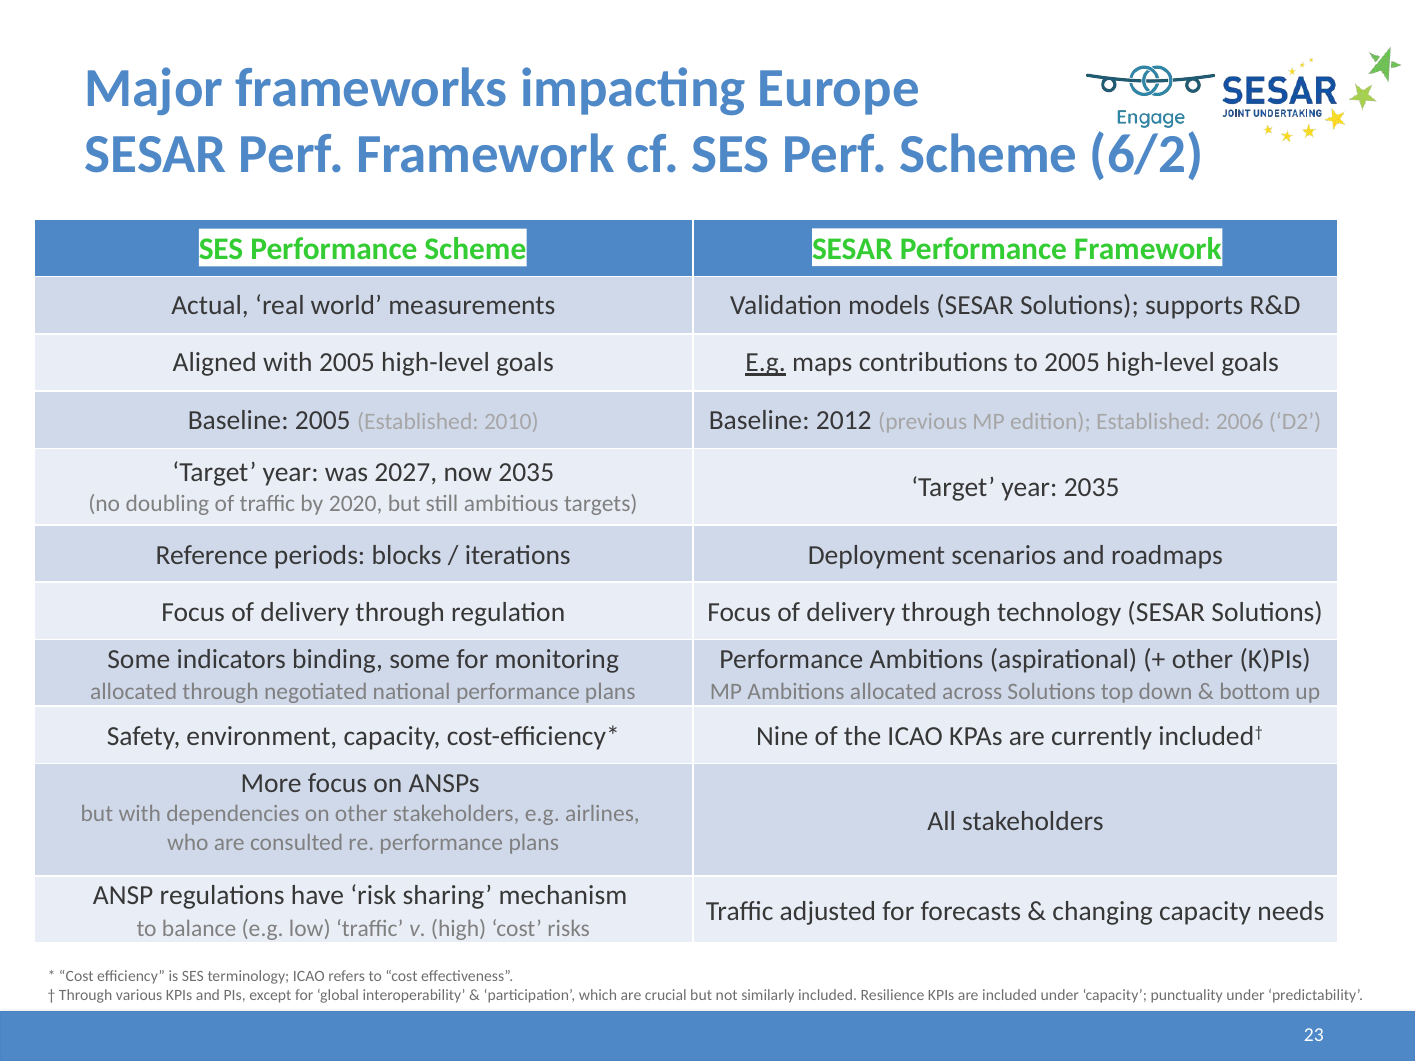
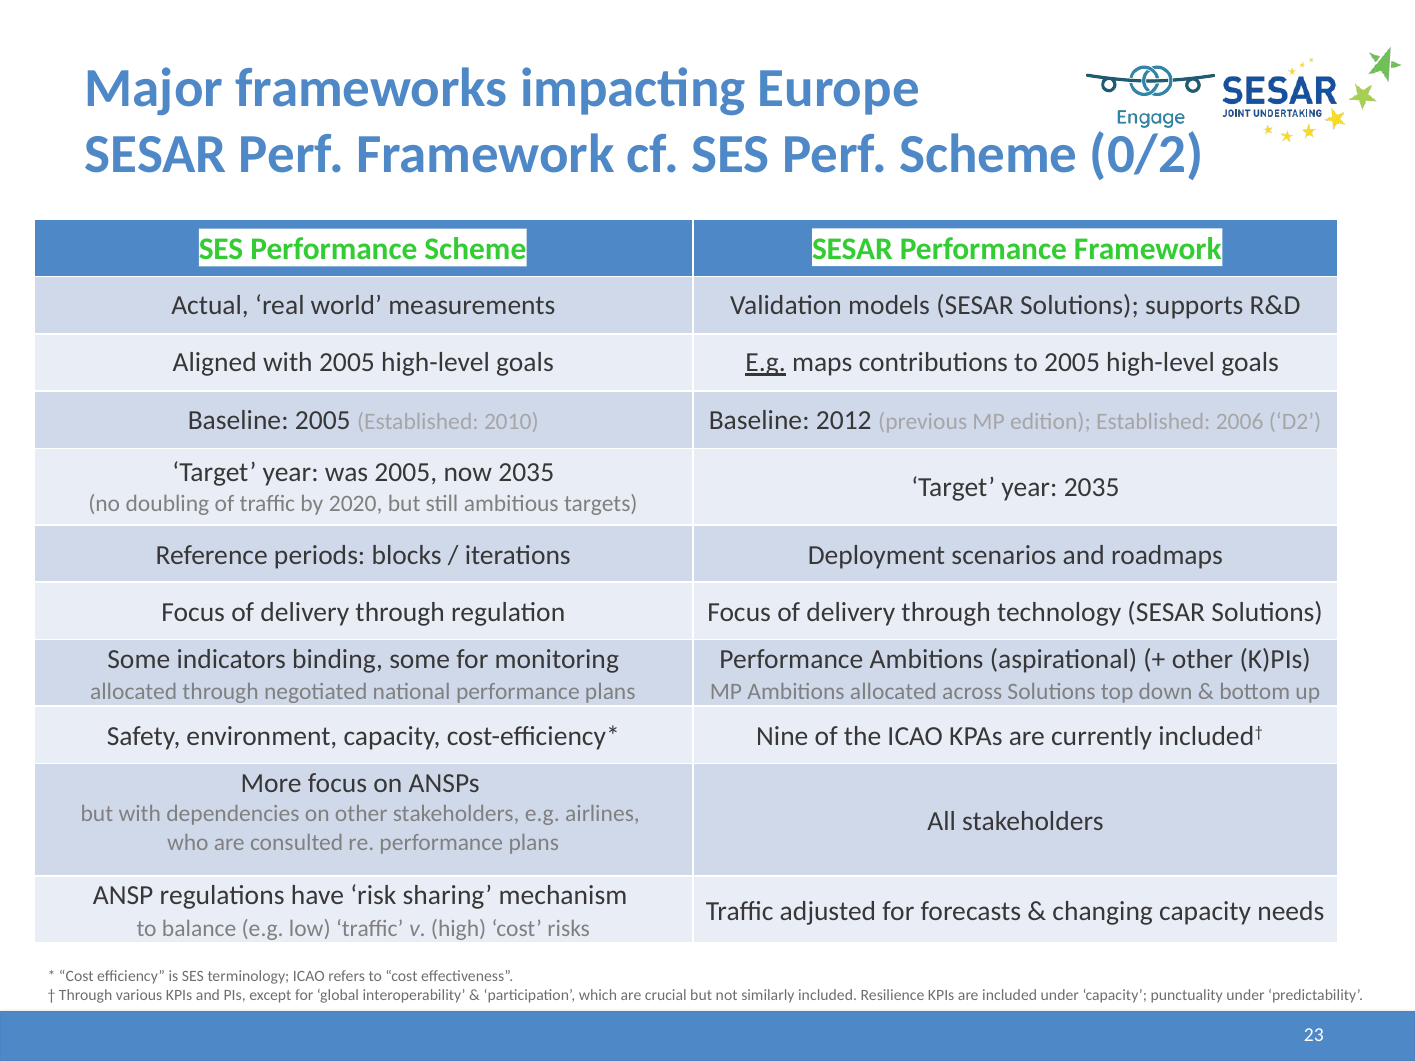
6/2: 6/2 -> 0/2 (1147, 154)
was 2027: 2027 -> 2005 (406, 473)
